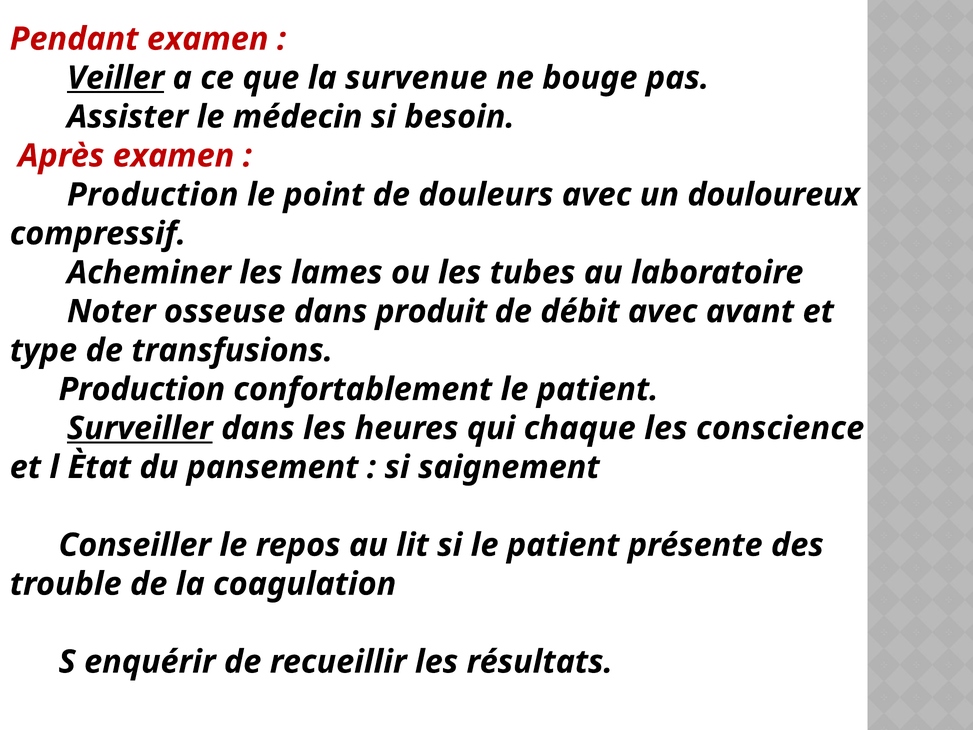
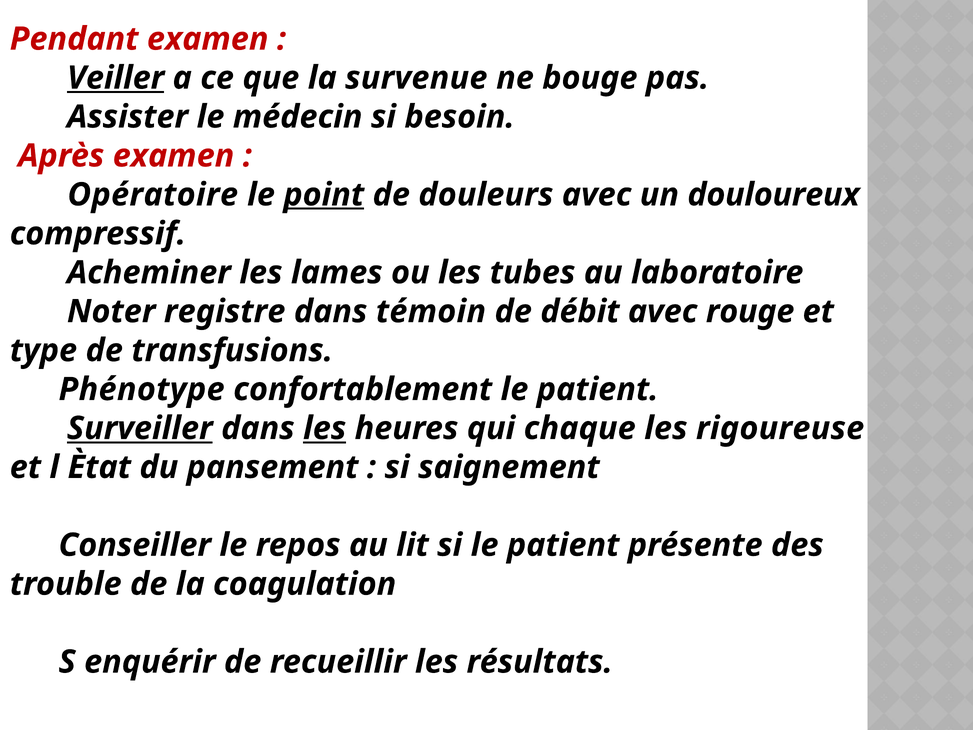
Production: Production -> Opératoire (153, 195)
point underline: none -> present (324, 195)
osseuse: osseuse -> registre (225, 311)
produit: produit -> témoin (431, 311)
avant: avant -> rouge (750, 311)
Production: Production -> Phénotype (142, 389)
les underline: none -> present (325, 428)
conscience: conscience -> rigoureuse (780, 428)
